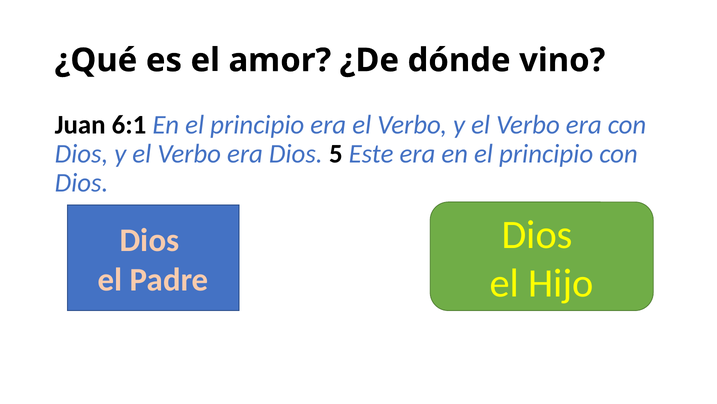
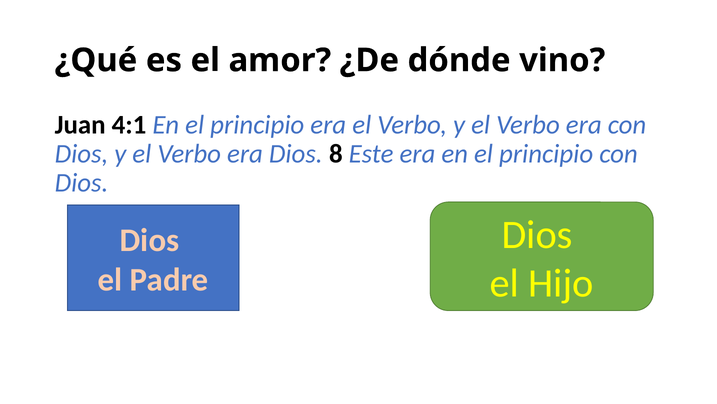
6:1: 6:1 -> 4:1 (129, 124)
5: 5 -> 8 (336, 153)
